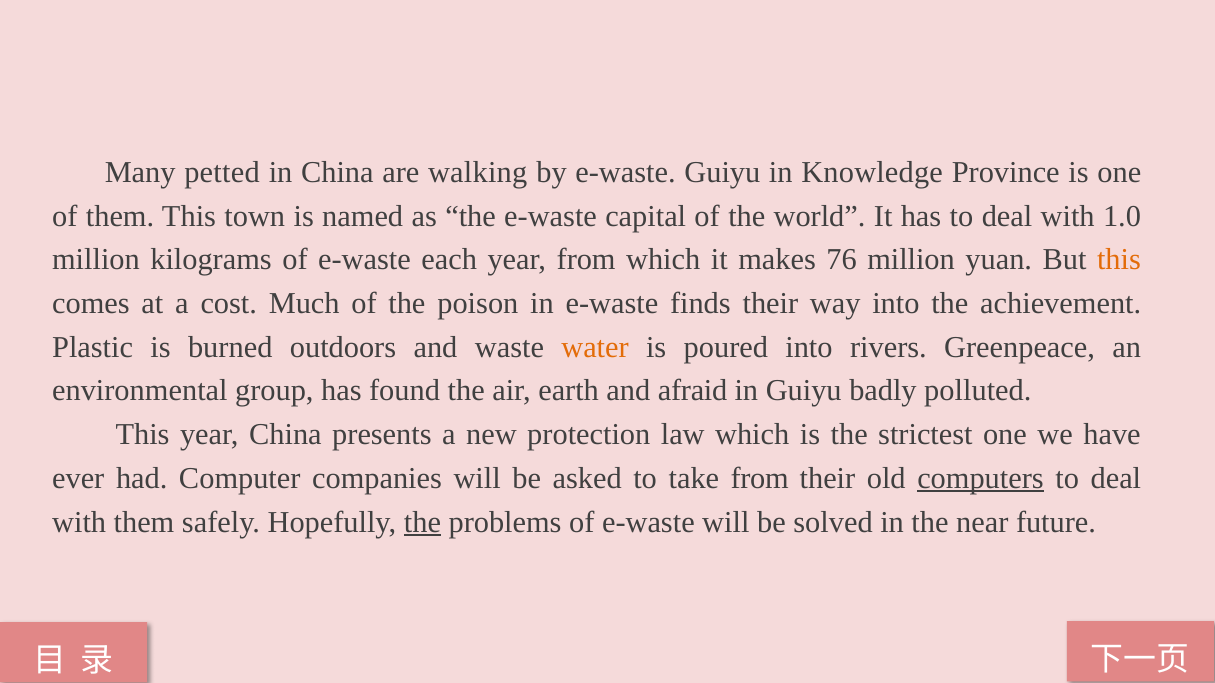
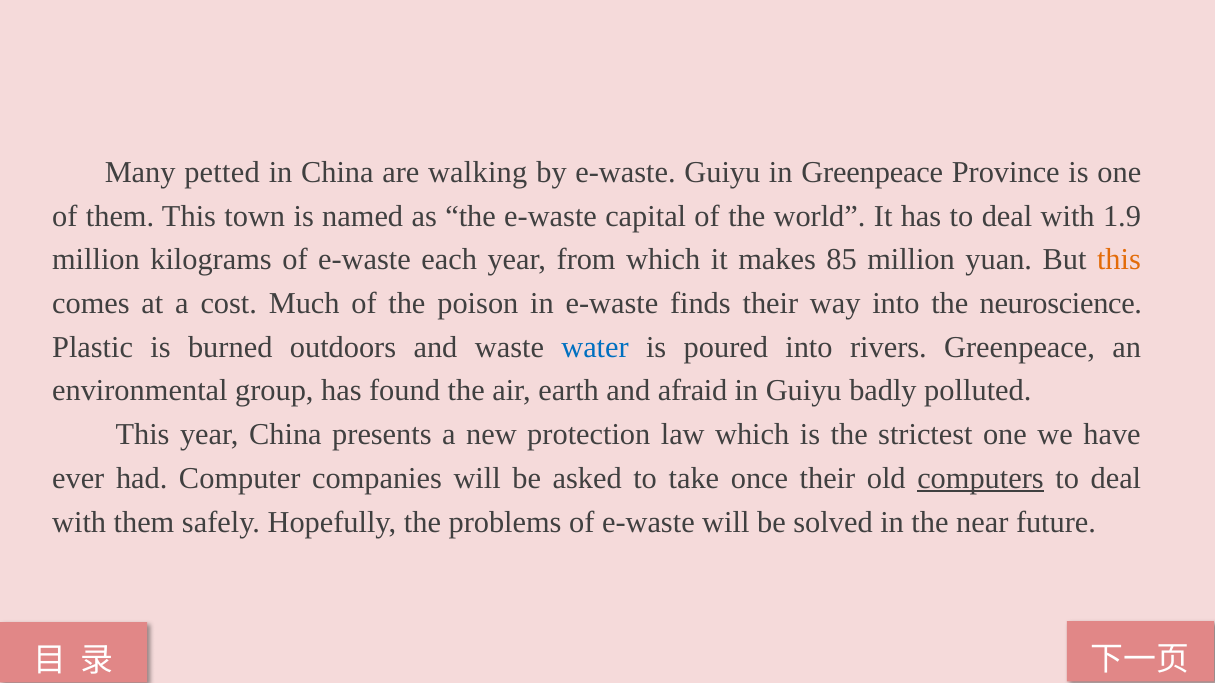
in Knowledge: Knowledge -> Greenpeace (872, 172)
1.0: 1.0 -> 1.9 (1122, 216)
76: 76 -> 85 (842, 260)
achievement: achievement -> neuroscience (1061, 304)
water colour: orange -> blue (595, 347)
take from: from -> once (759, 479)
the underline: present -> none (422, 522)
